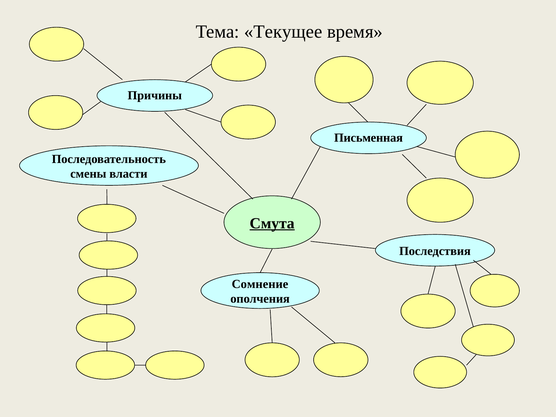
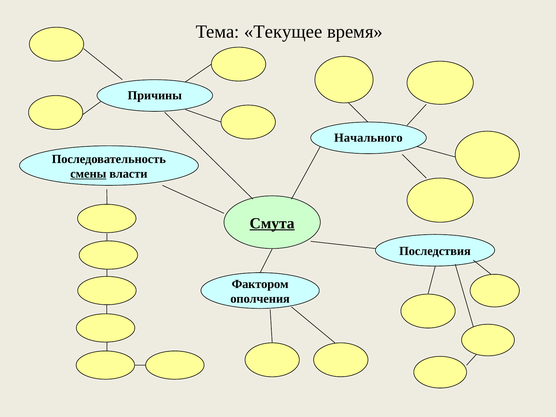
Письменная: Письменная -> Начального (368, 138)
смены underline: none -> present (88, 174)
Сомнение: Сомнение -> Фактором (260, 284)
